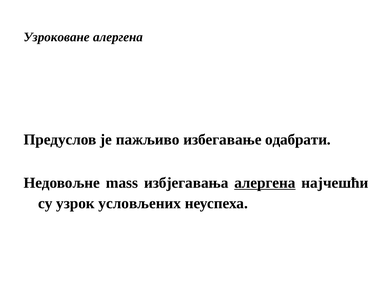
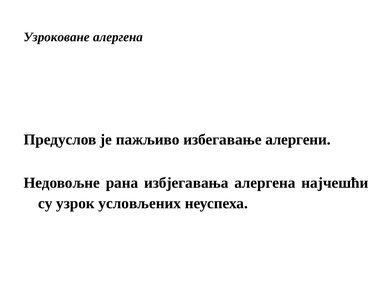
одабрати: одабрати -> алергени (298, 140)
mass: mass -> рана (122, 183)
алергена underline: present -> none (265, 183)
